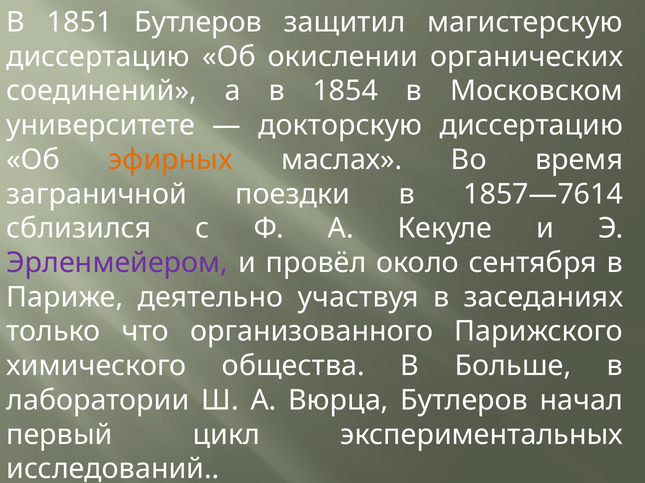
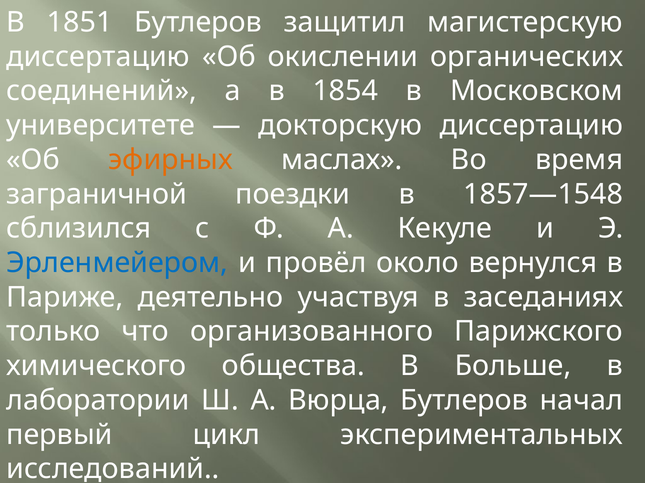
1857—7614: 1857—7614 -> 1857—1548 (543, 194)
Эрленмейером colour: purple -> blue (117, 263)
сентября: сентября -> вернулся (533, 263)
